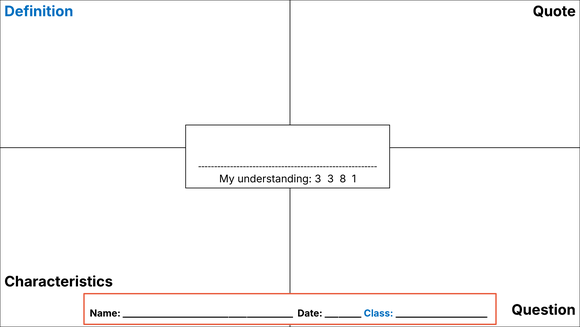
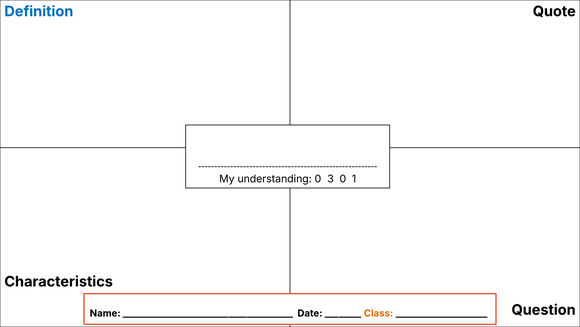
understanding 3: 3 -> 0 (318, 179)
3 8: 8 -> 0 (343, 179)
Class colour: blue -> orange (379, 313)
